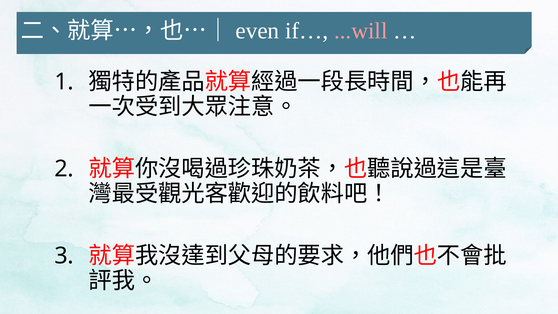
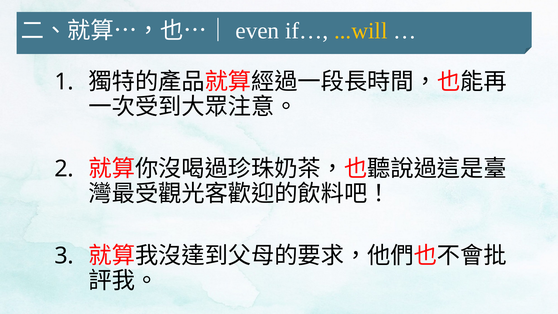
...will colour: pink -> yellow (361, 31)
